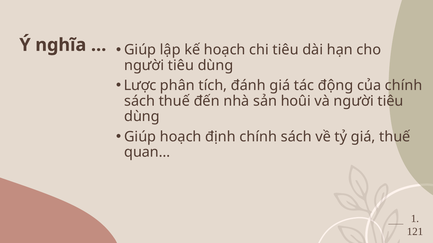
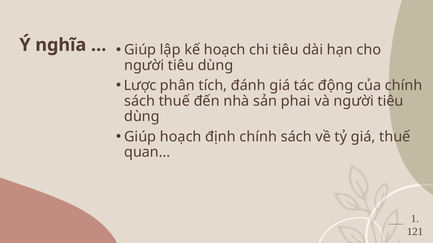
hoûi: hoûi -> phai (296, 101)
